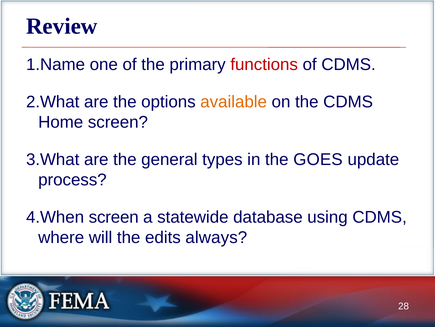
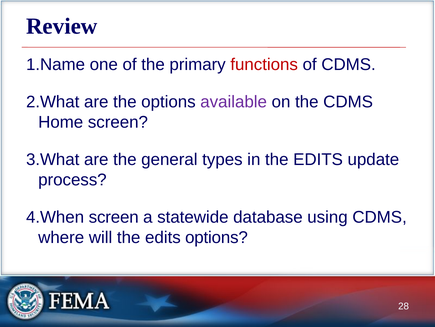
available colour: orange -> purple (234, 102)
in the GOES: GOES -> EDITS (318, 159)
edits always: always -> options (216, 237)
